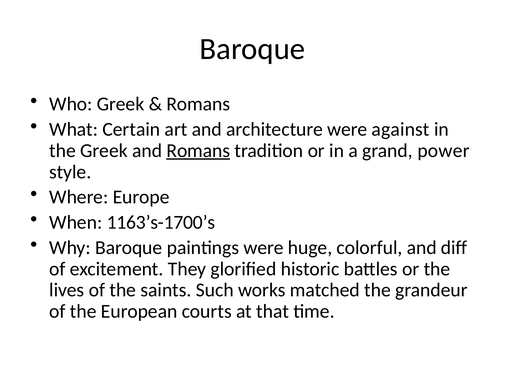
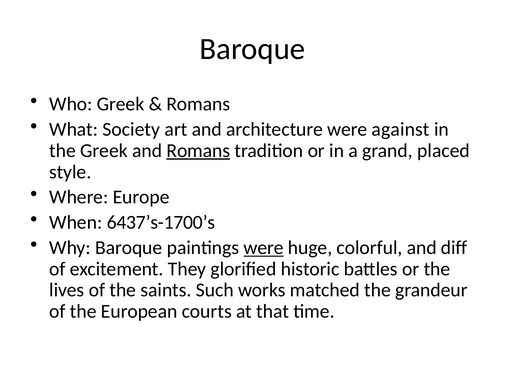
Certain: Certain -> Society (131, 129)
power: power -> placed (444, 151)
1163’s-1700’s: 1163’s-1700’s -> 6437’s-1700’s (161, 222)
were underline: none -> present (264, 247)
